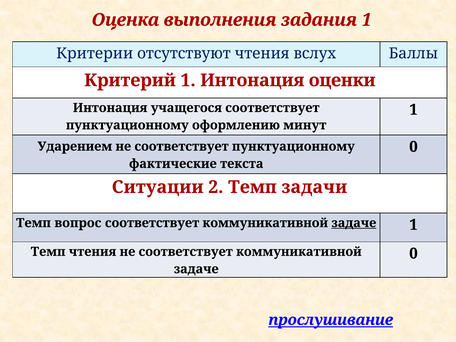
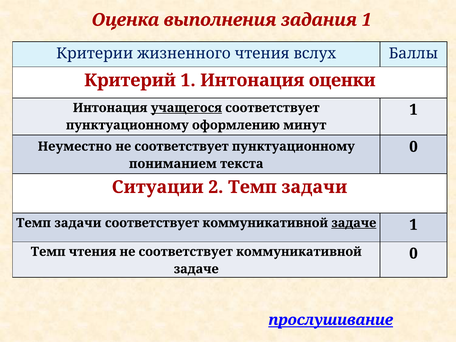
отсутствуют: отсутствуют -> жизненного (184, 53)
учащегося underline: none -> present (186, 108)
Ударением: Ударением -> Неуместно (75, 146)
фактические: фактические -> пониманием (173, 164)
вопрос: вопрос -> задачи (78, 223)
